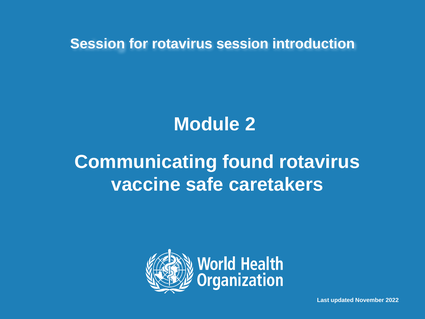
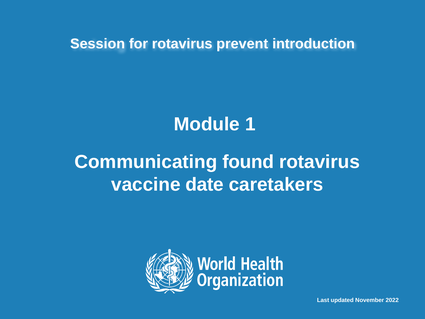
rotavirus session: session -> prevent (242, 44)
2: 2 -> 1 (250, 124)
safe: safe -> date (205, 185)
